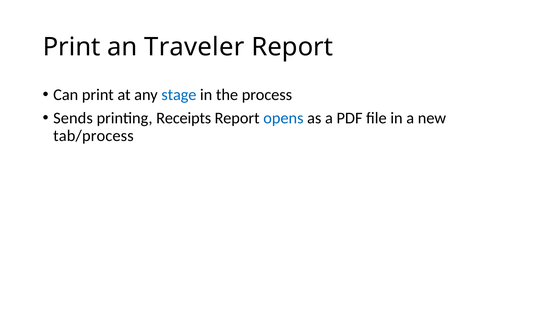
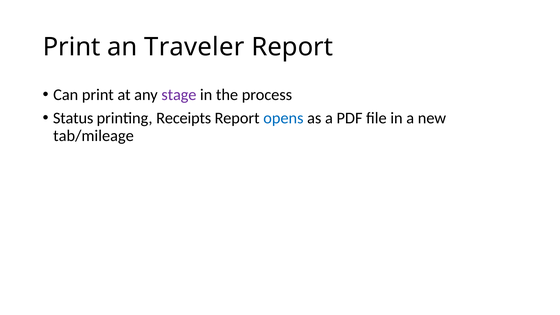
stage colour: blue -> purple (179, 95)
Sends: Sends -> Status (73, 118)
tab/process: tab/process -> tab/mileage (94, 136)
